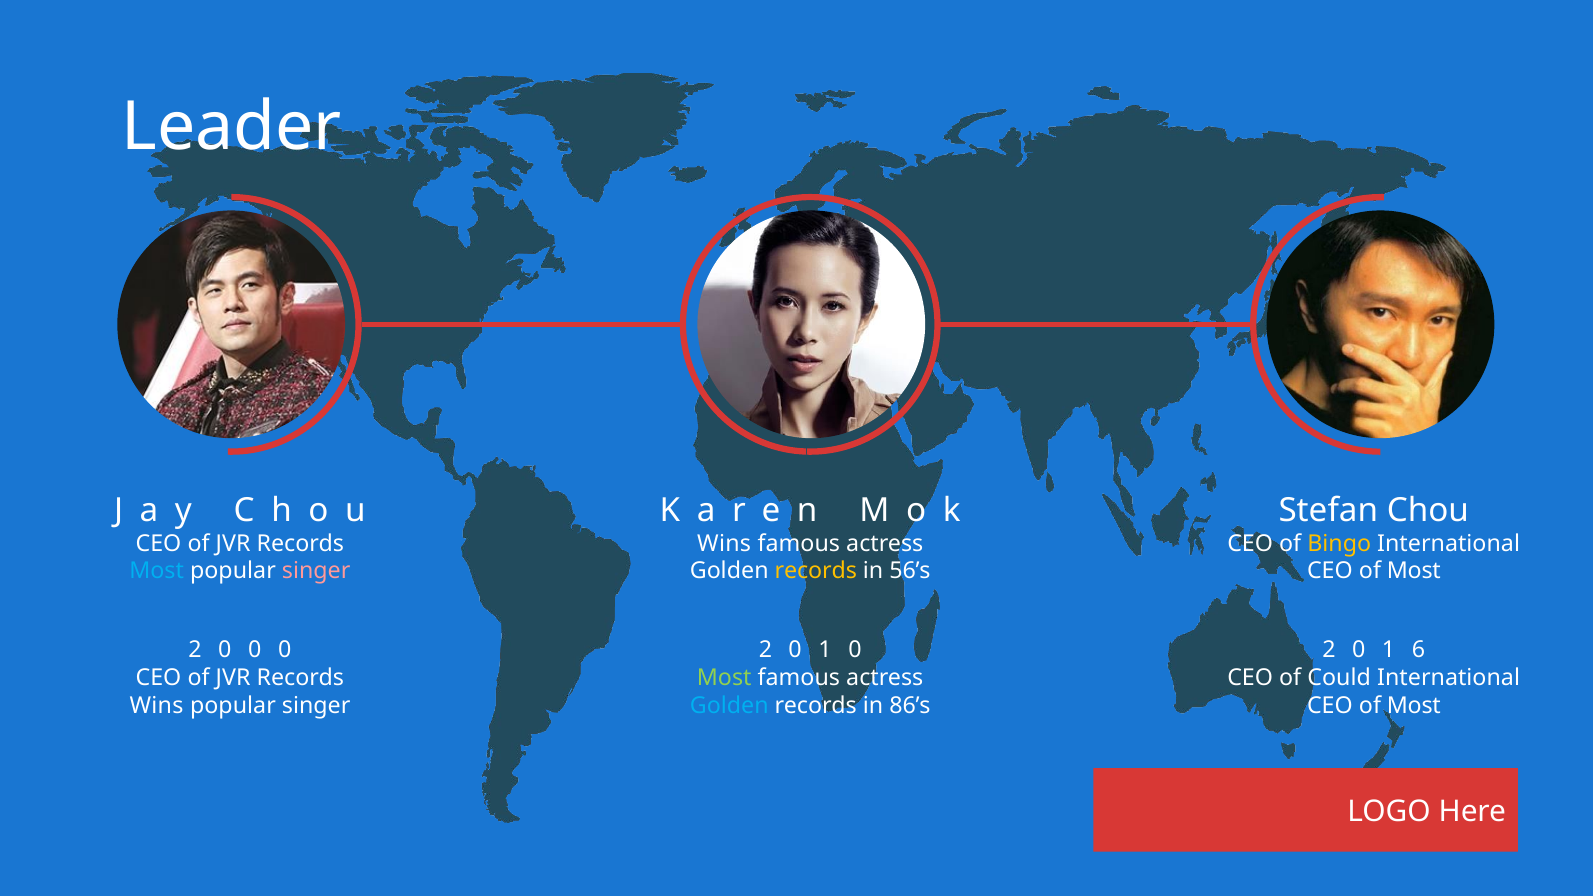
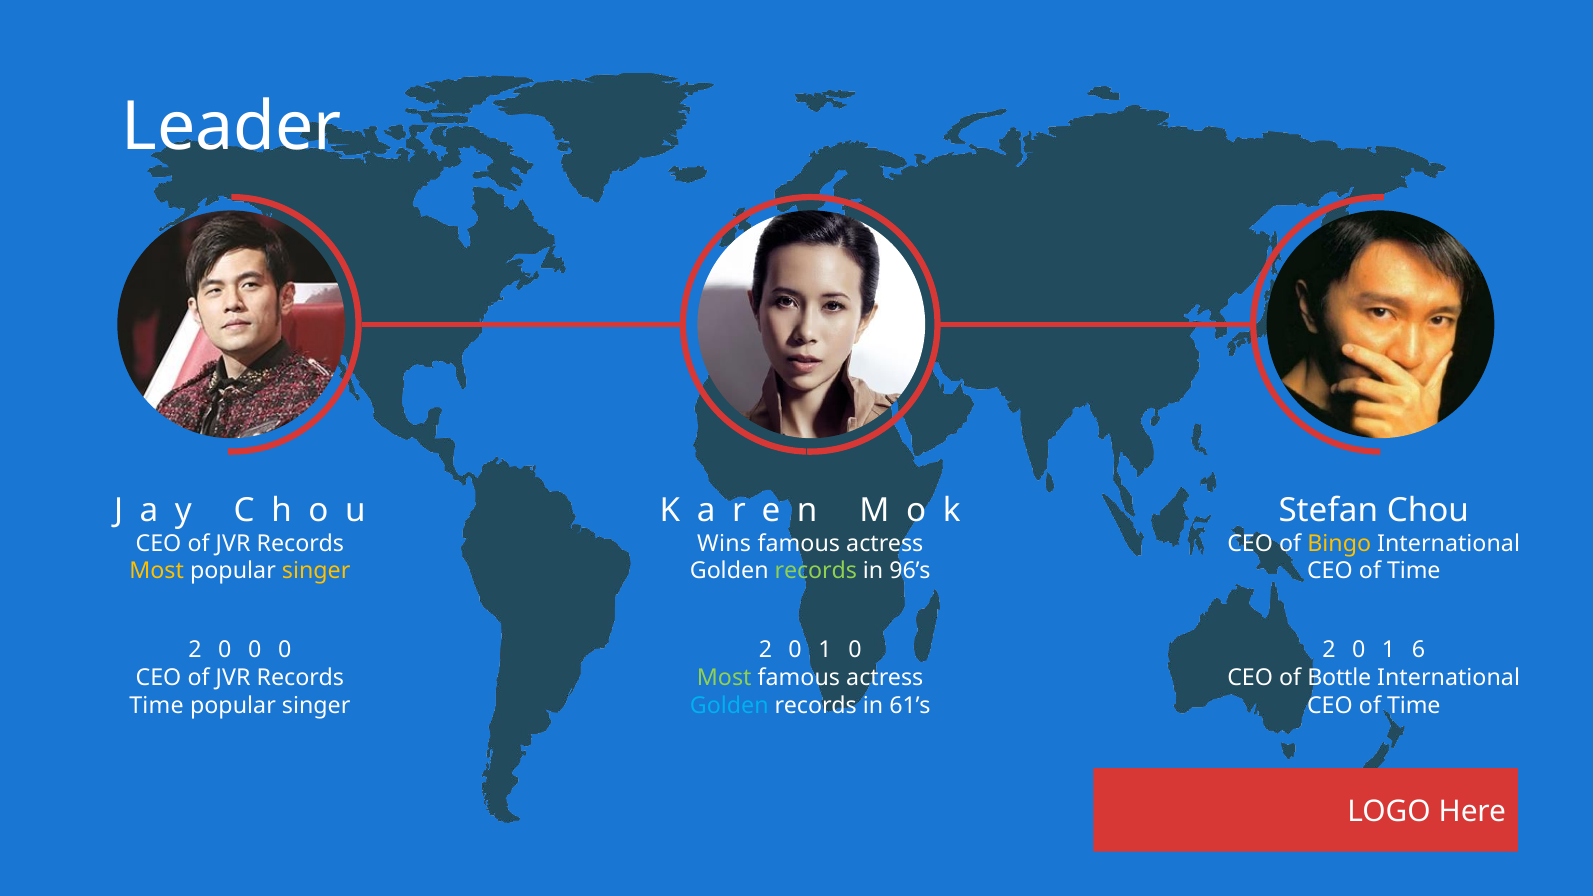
Most colour: light blue -> yellow (157, 571)
singer colour: pink -> yellow (316, 571)
records colour: yellow -> light green (816, 571)
56’s: 56’s -> 96’s (910, 571)
Most: Most -> Time (1414, 571)
Could: Could -> Bottle (1339, 678)
Wins: Wins -> Time (157, 706)
86’s: 86’s -> 61’s (910, 706)
Most: Most -> Time (1414, 706)
